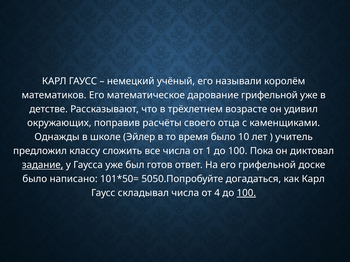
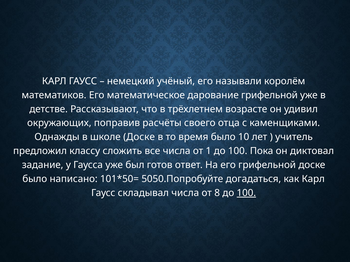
школе Эйлер: Эйлер -> Доске (139, 137)
задание underline: present -> none (43, 165)
4: 4 -> 8 (217, 193)
